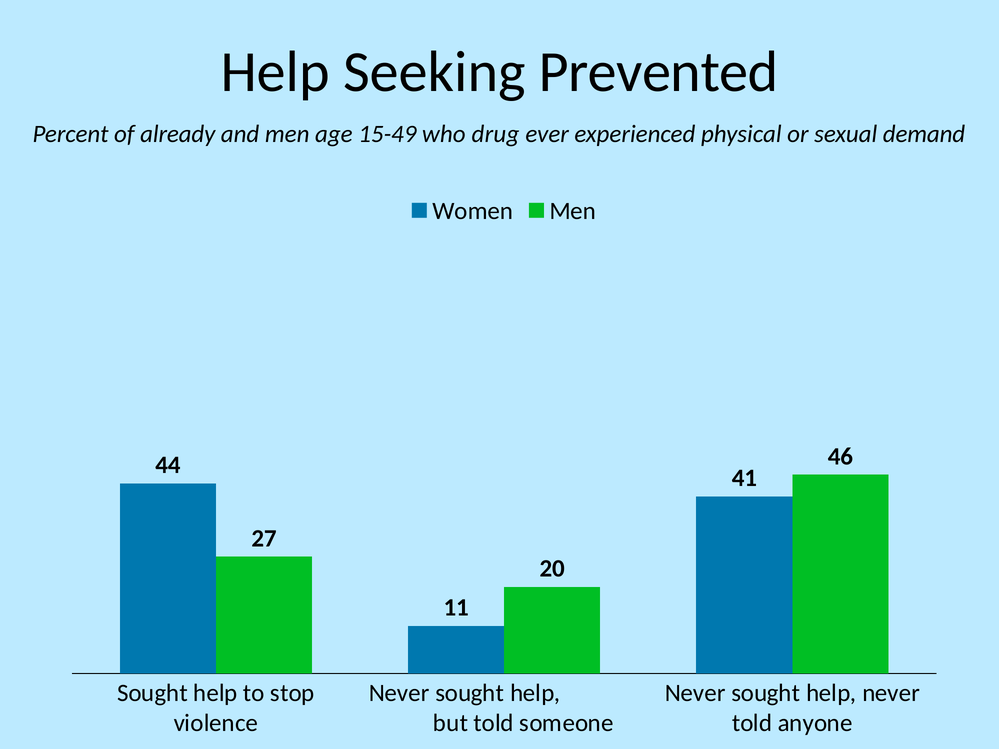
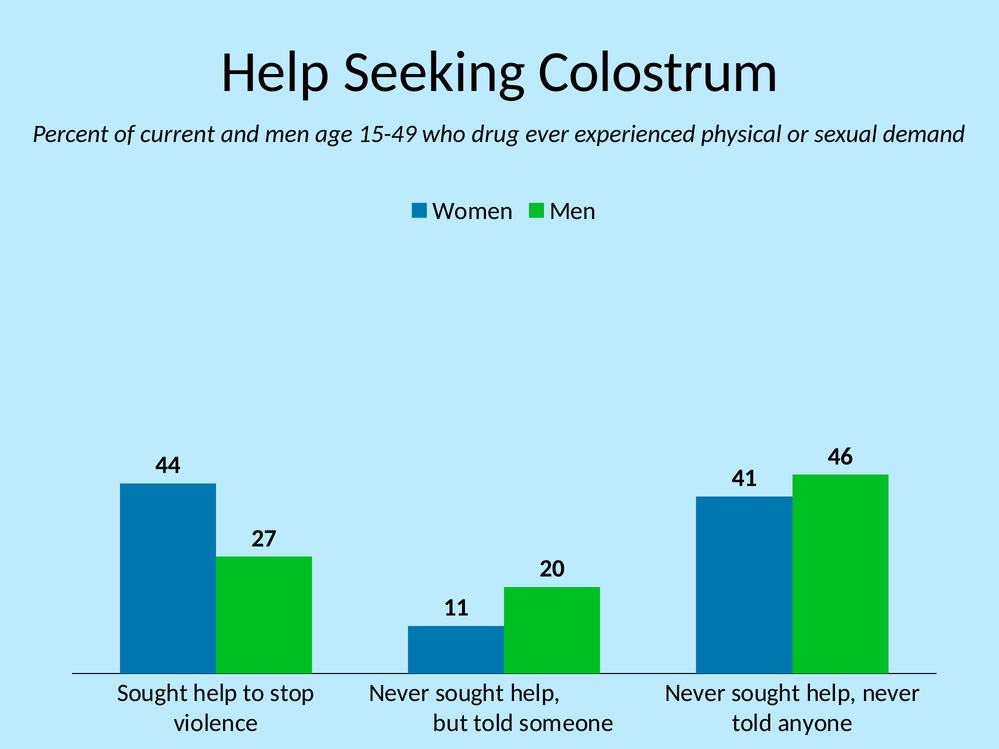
Prevented: Prevented -> Colostrum (659, 72)
already: already -> current (178, 134)
